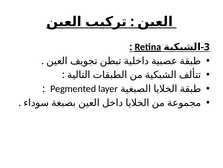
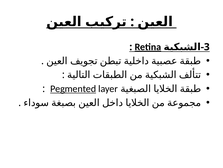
Pegmented underline: none -> present (73, 88)
